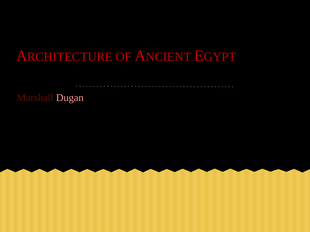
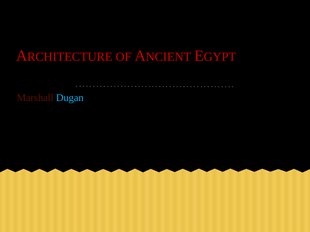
Dugan colour: pink -> light blue (70, 98)
